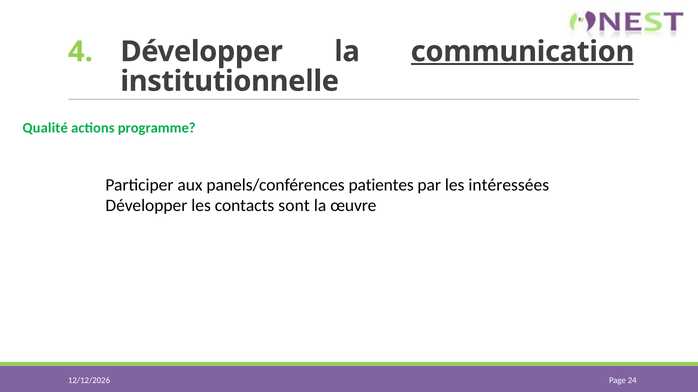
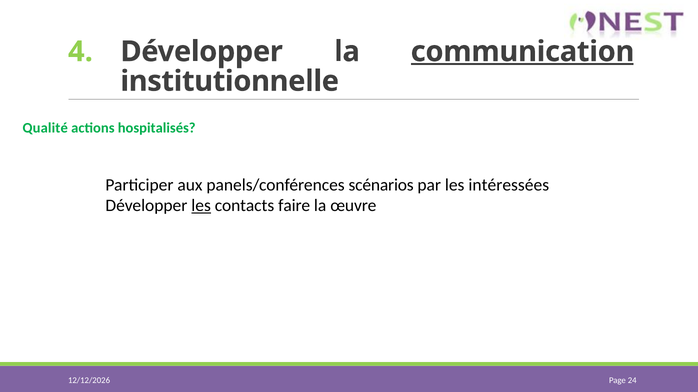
programme: programme -> hospitalisés (157, 128)
patientes: patientes -> scénarios (381, 185)
les underline: none -> present (201, 206)
sont: sont -> faire (294, 206)
